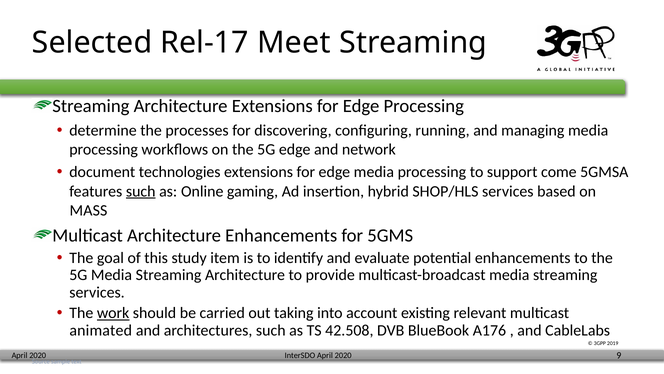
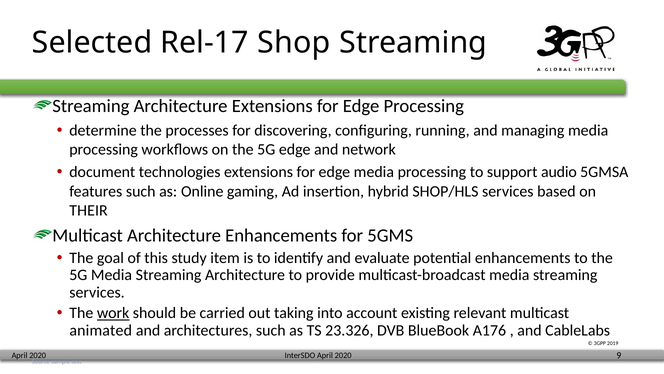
Meet: Meet -> Shop (294, 43)
come: come -> audio (559, 172)
such underline: present -> none (141, 191)
MASS: MASS -> THEIR (89, 210)
42.508: 42.508 -> 23.326 (349, 330)
